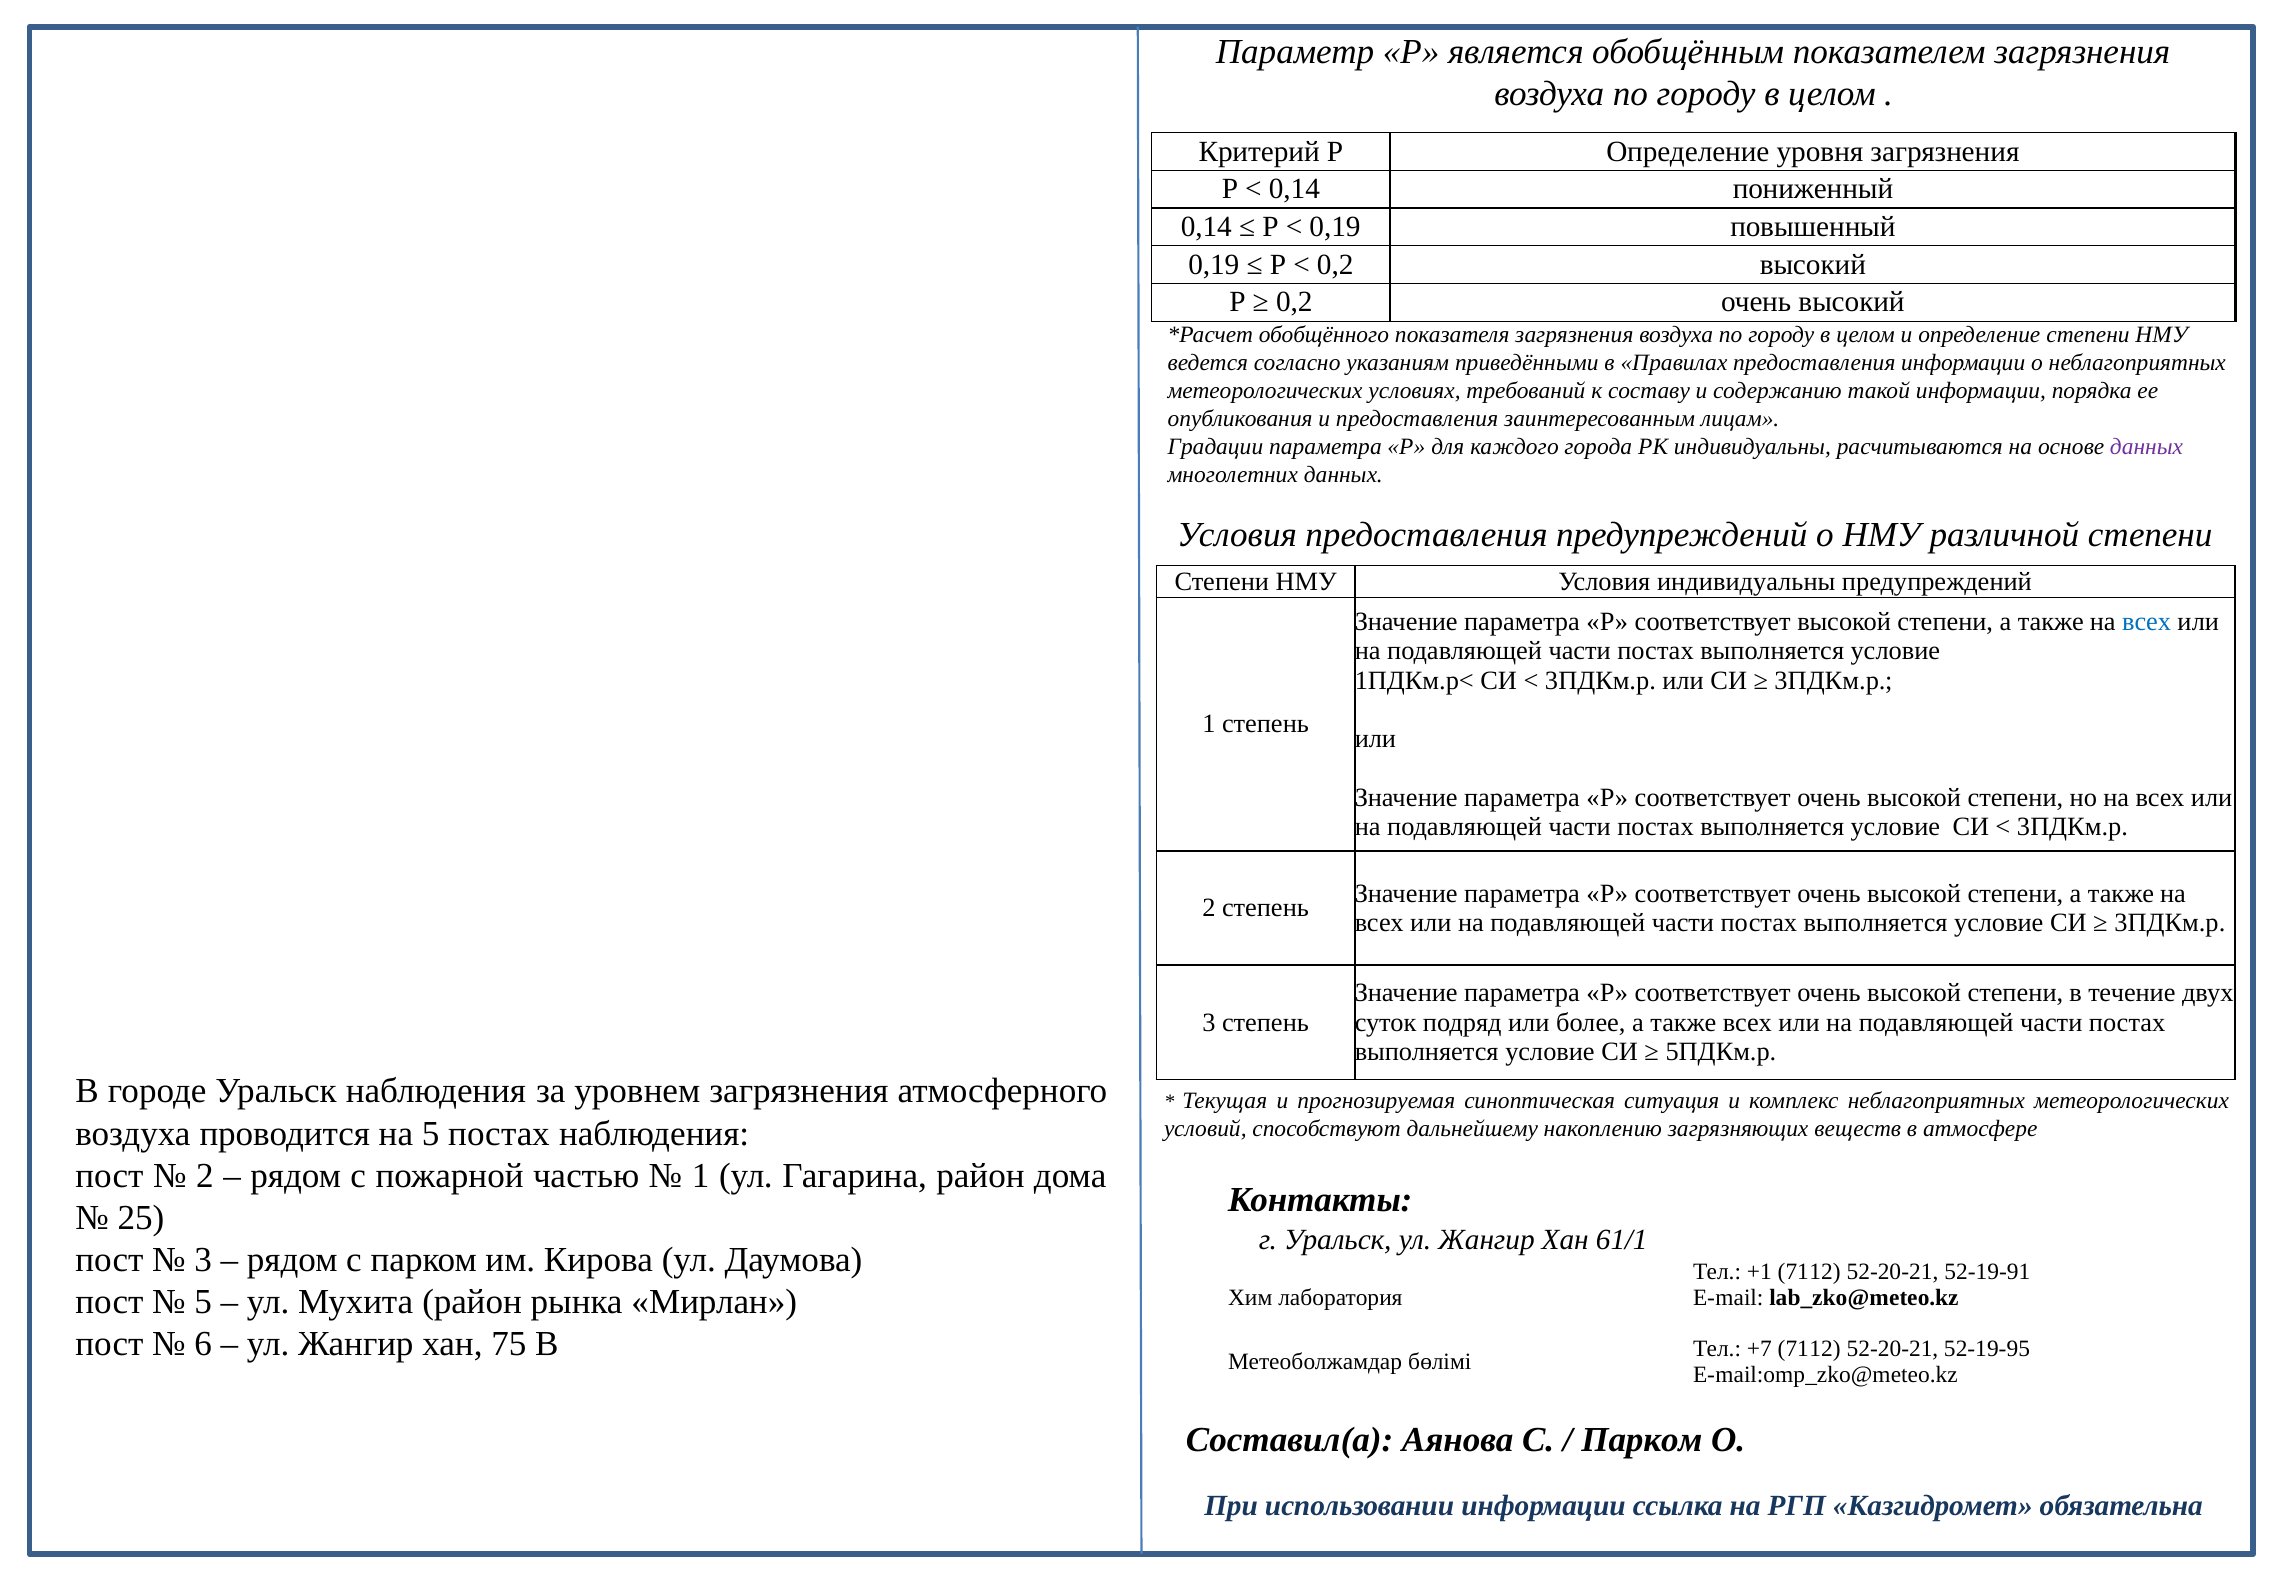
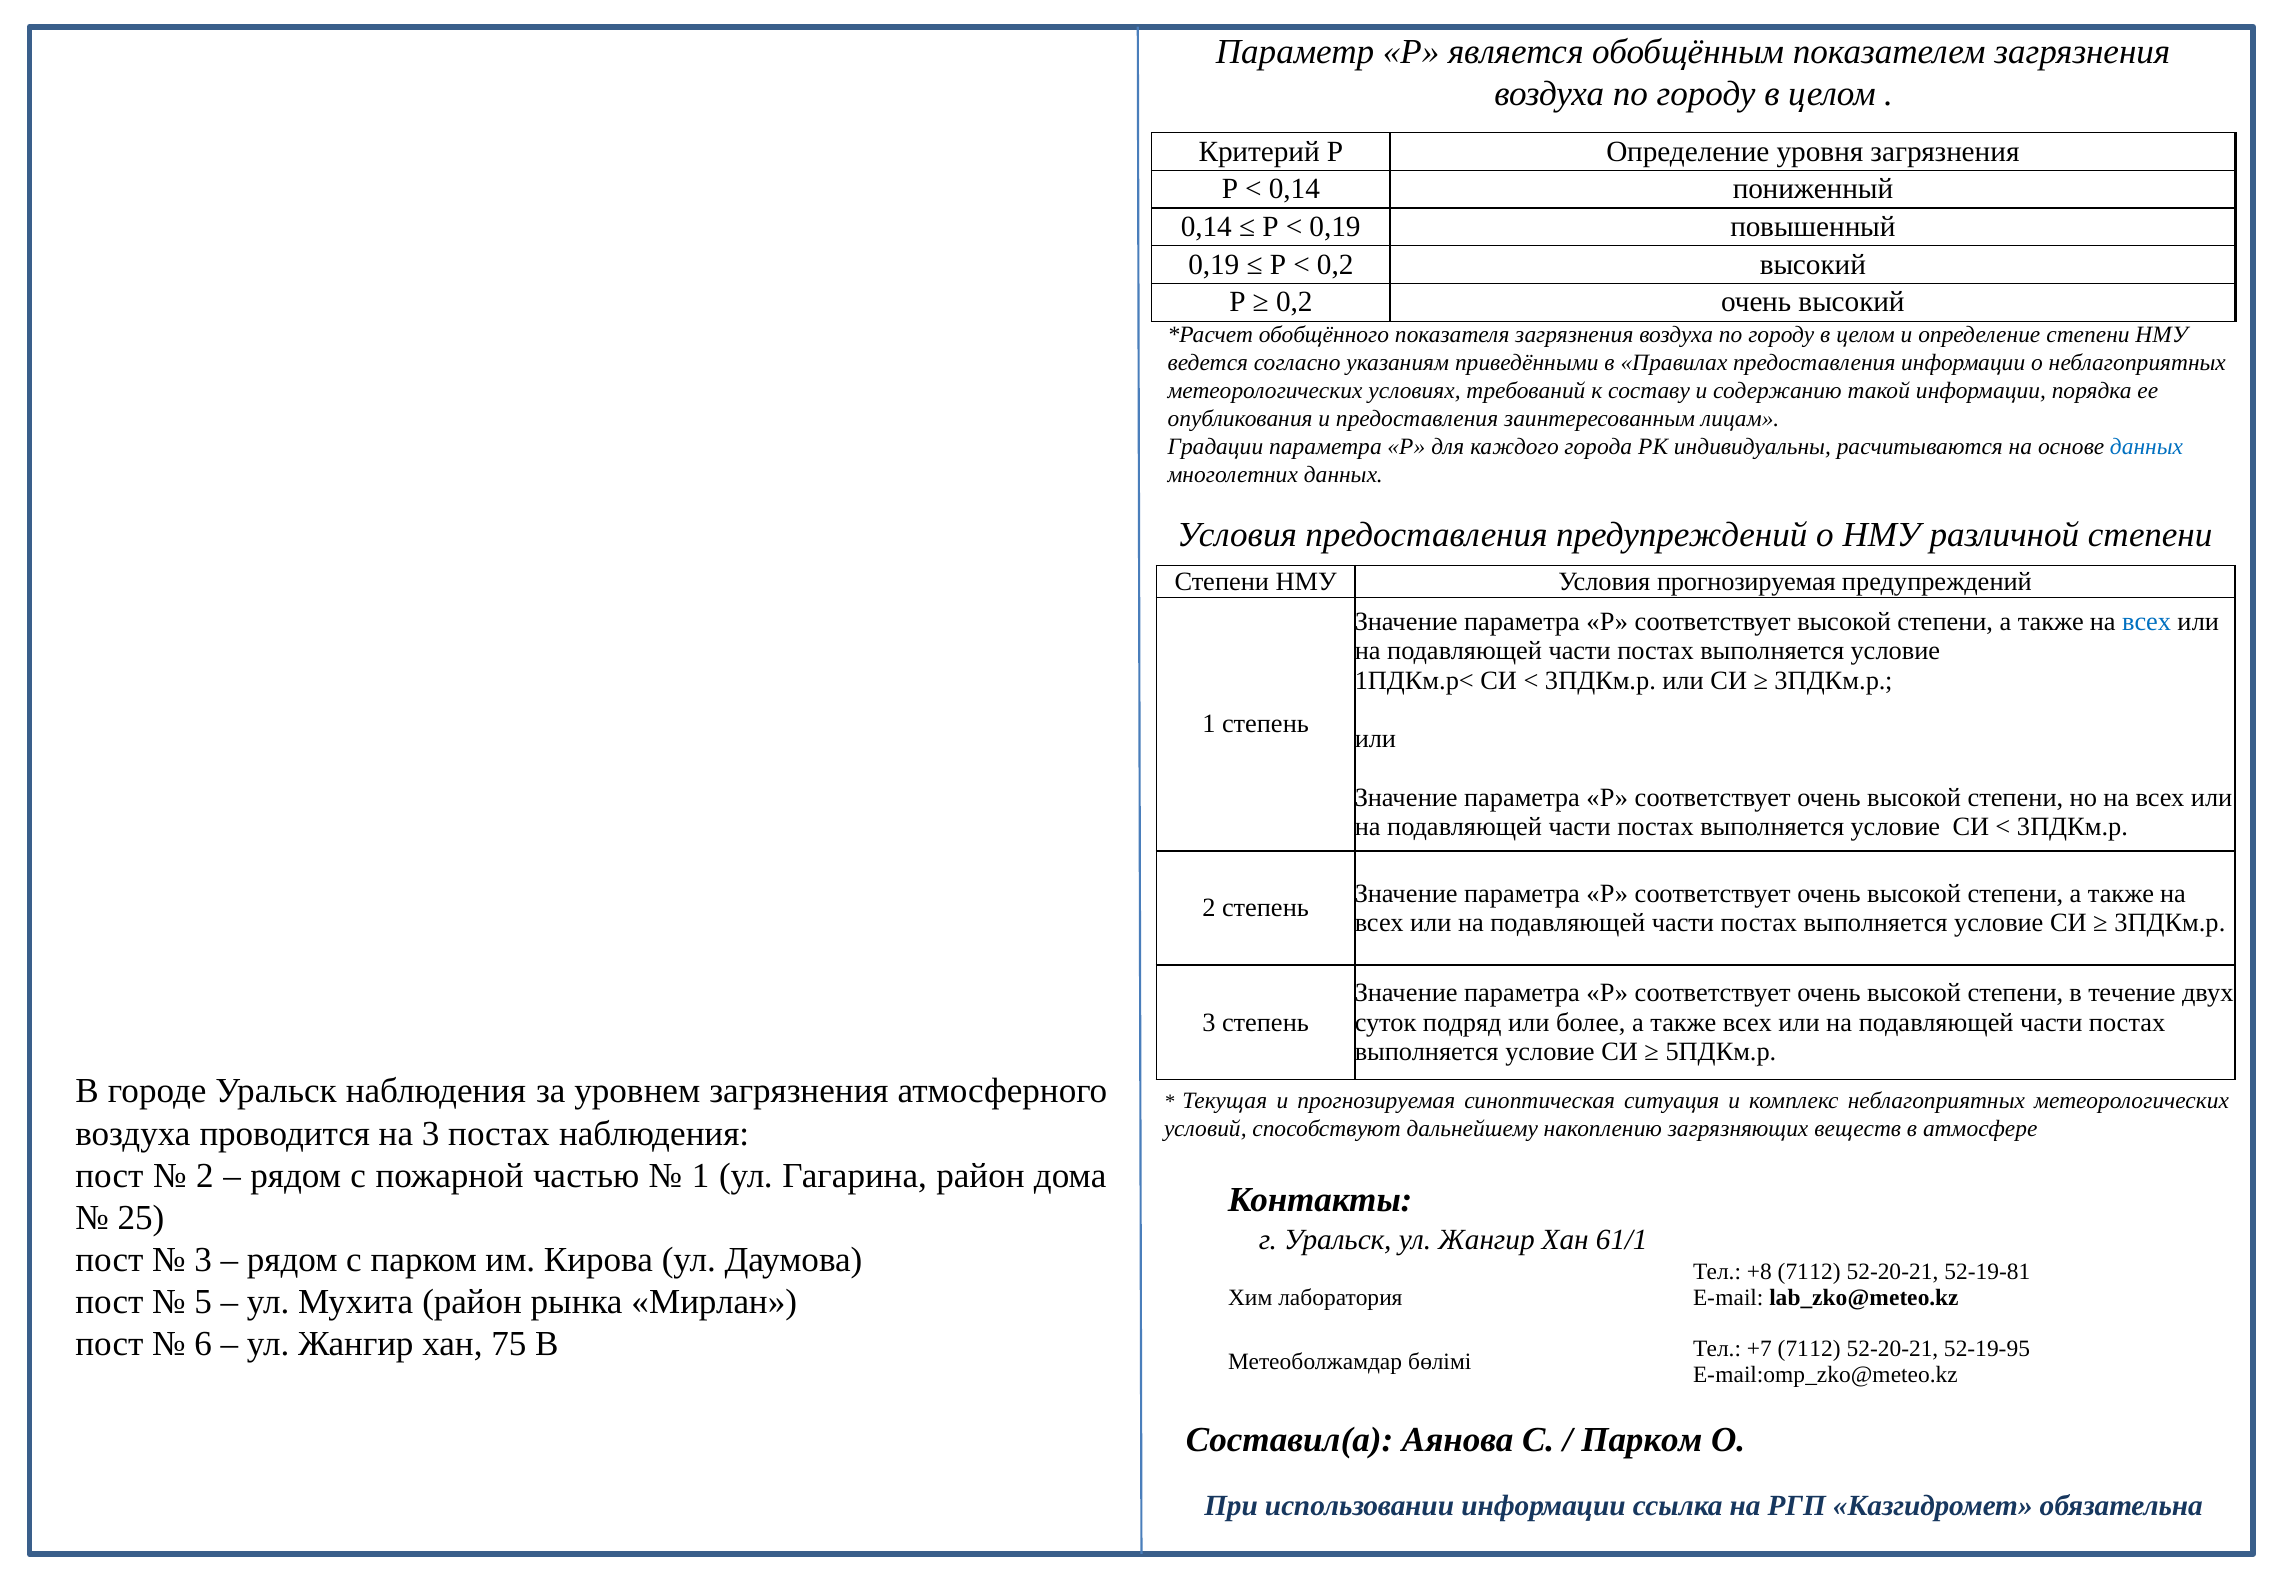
данных colour: purple -> blue (2147, 447)
Условия индивидуальны: индивидуальны -> прогнозируемая (1746, 581)
на 5: 5 -> 3 (431, 1133)
+1: +1 -> +8 (1759, 1271)
52-19-91: 52-19-91 -> 52-19-81 (1987, 1271)
